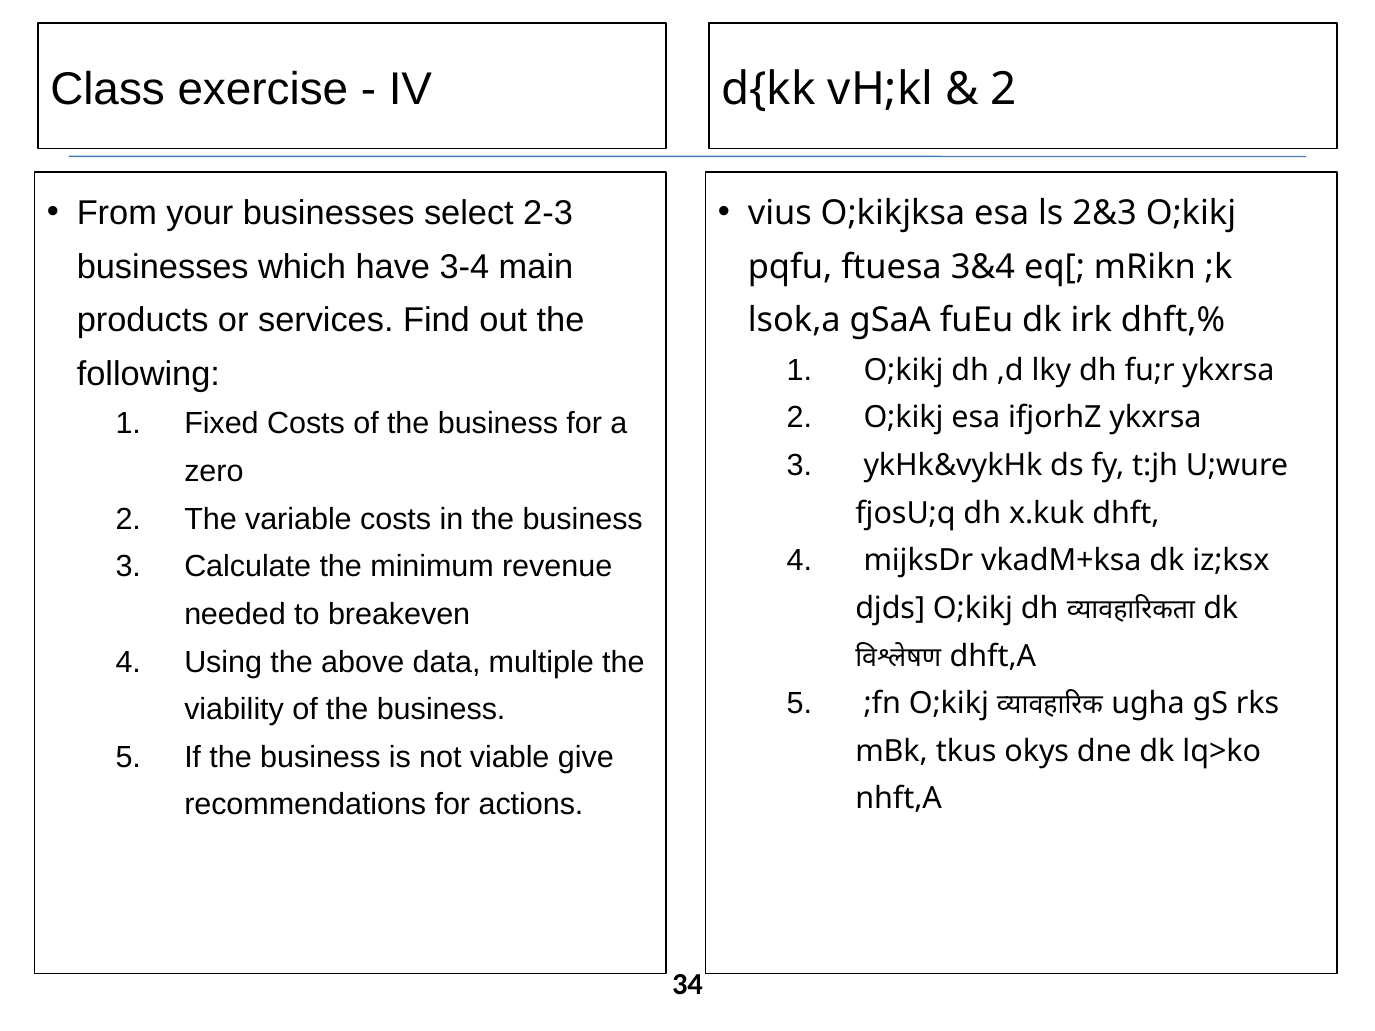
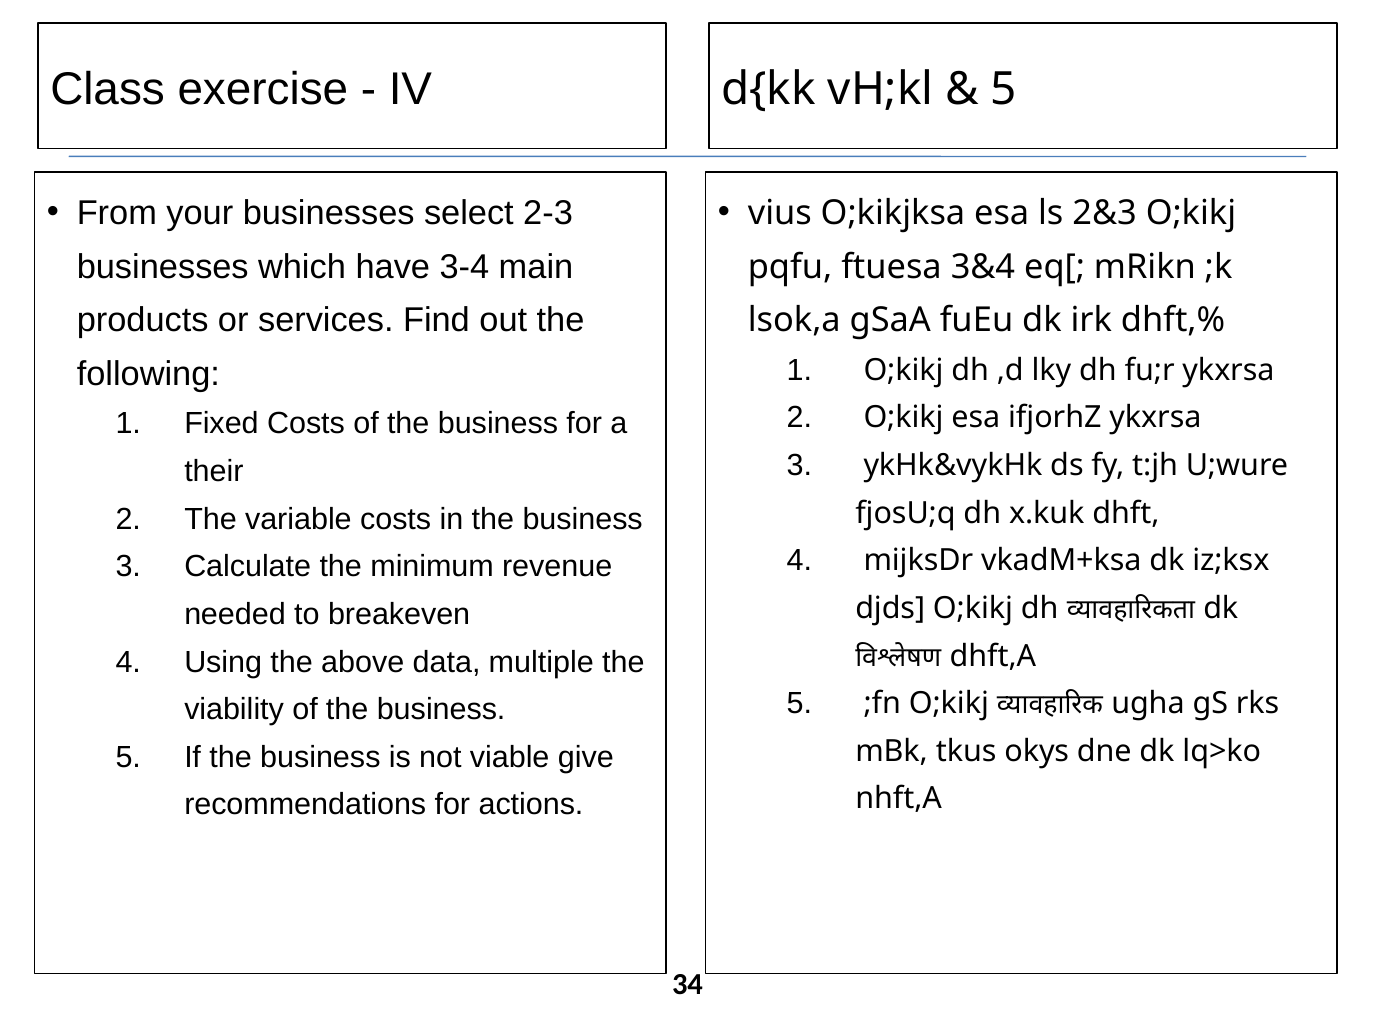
2: 2 -> 5 (1004, 89)
zero: zero -> their (214, 472)
